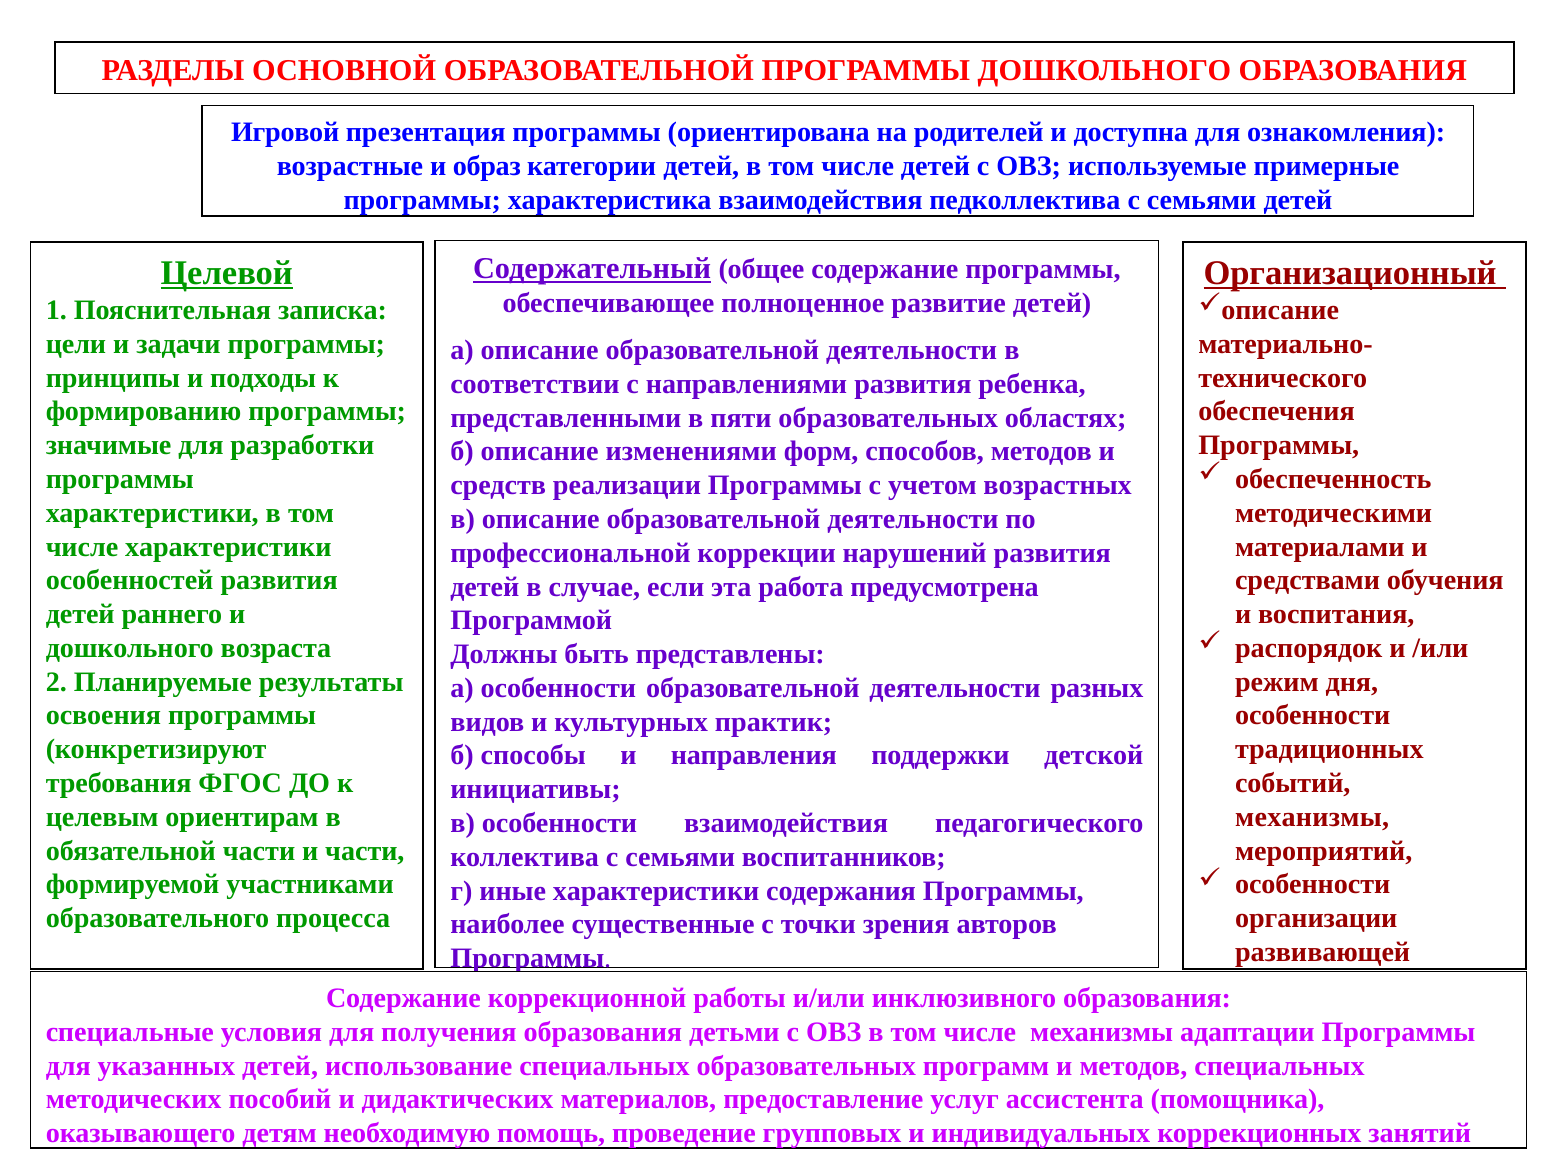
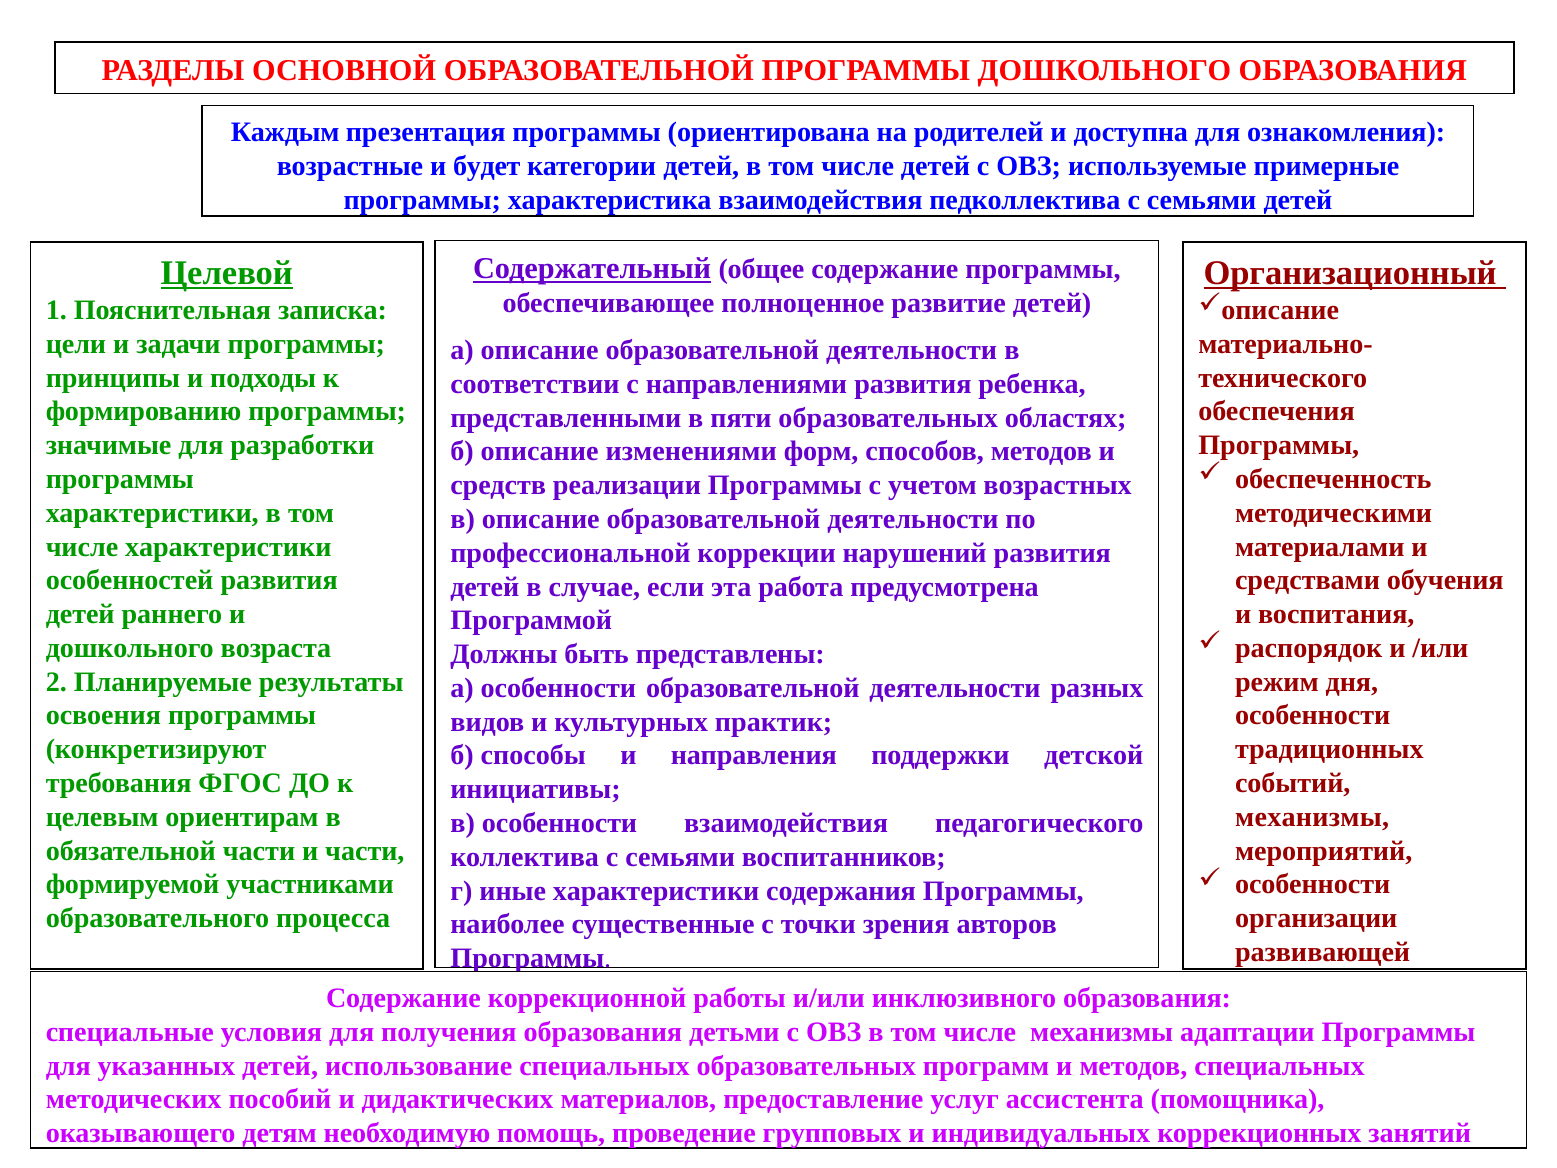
Игровой: Игровой -> Каждым (285, 132)
образ: образ -> будет (487, 166)
